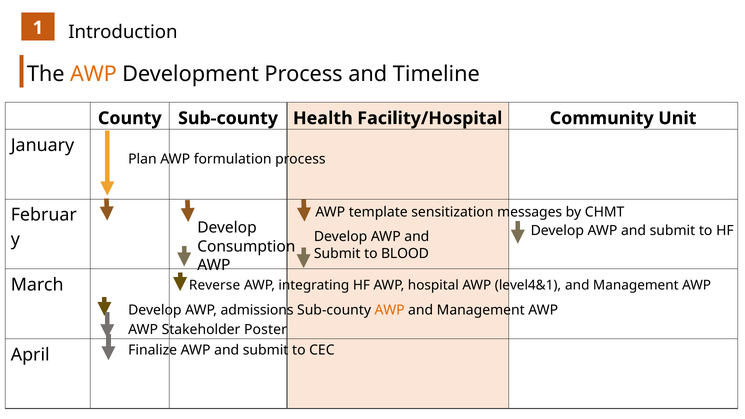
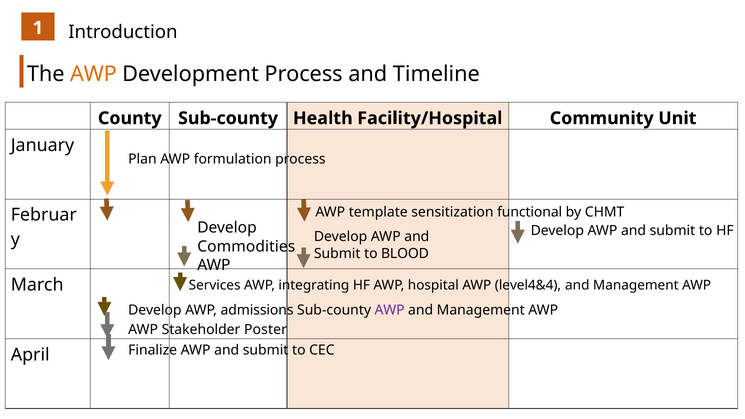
messages: messages -> functional (530, 212)
Consumption: Consumption -> Commodities (246, 247)
Reverse: Reverse -> Services (215, 286)
level4&1: level4&1 -> level4&4 (528, 286)
AWP colour: orange -> purple (390, 310)
